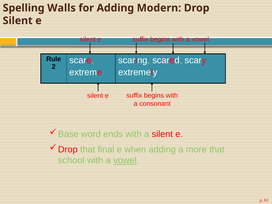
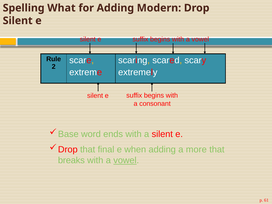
Walls: Walls -> What (61, 8)
school: school -> breaks (71, 160)
